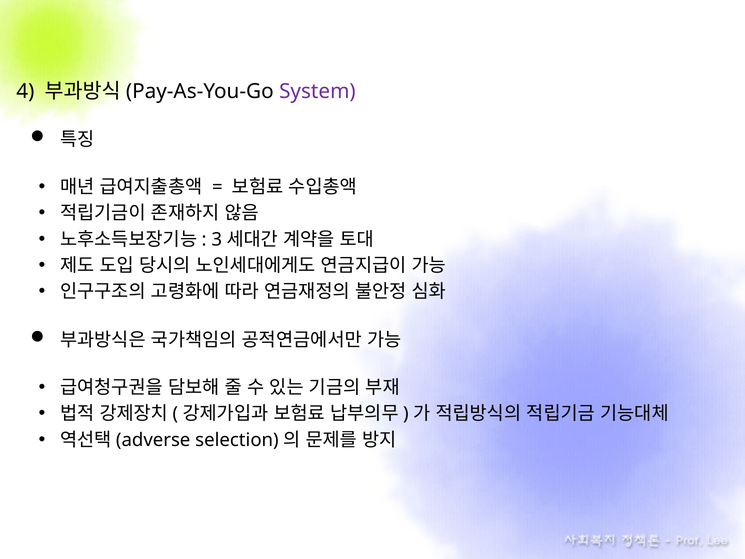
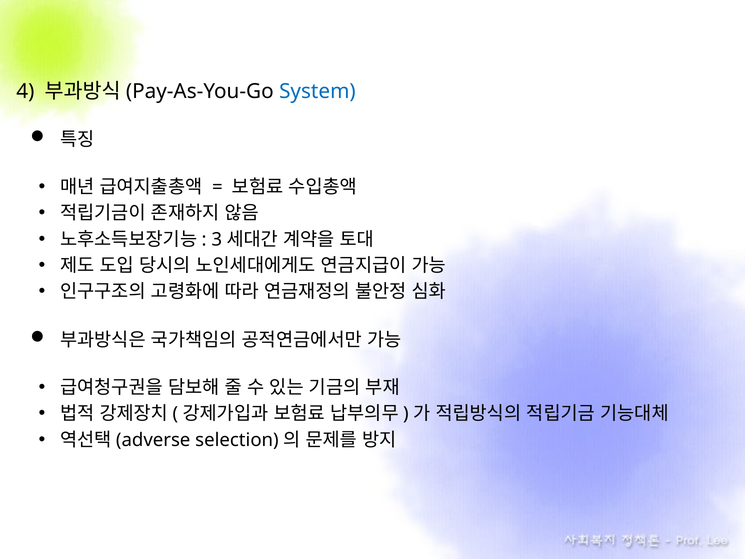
System colour: purple -> blue (317, 91)
